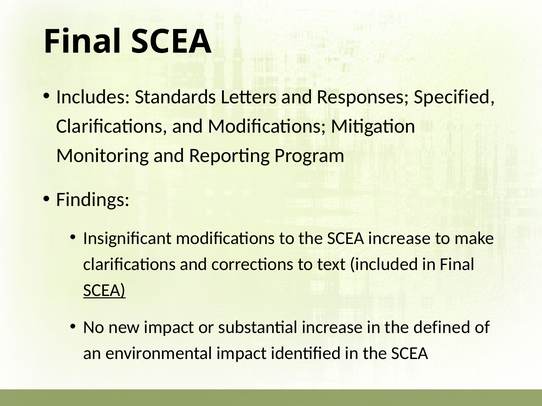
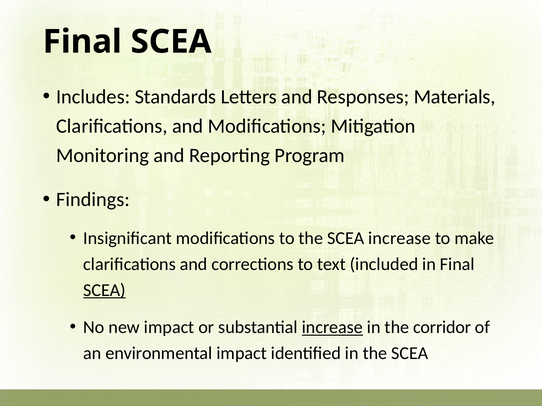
Specified: Specified -> Materials (455, 97)
increase underline: none -> present (332, 328)
defined: defined -> corridor (442, 328)
